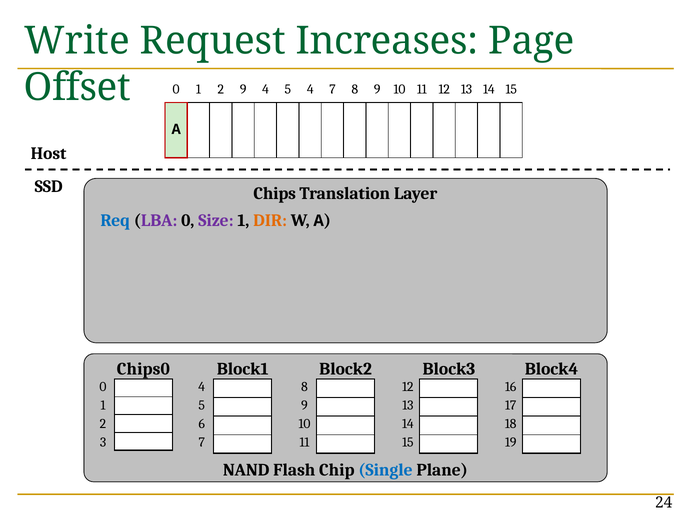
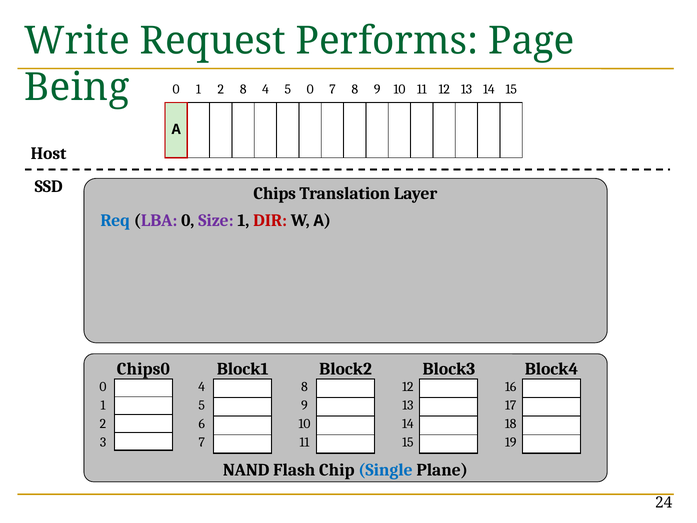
Increases: Increases -> Performs (387, 41)
Offset: Offset -> Being (77, 87)
2 9: 9 -> 8 (243, 89)
5 4: 4 -> 0 (310, 89)
DIR colour: orange -> red (270, 221)
